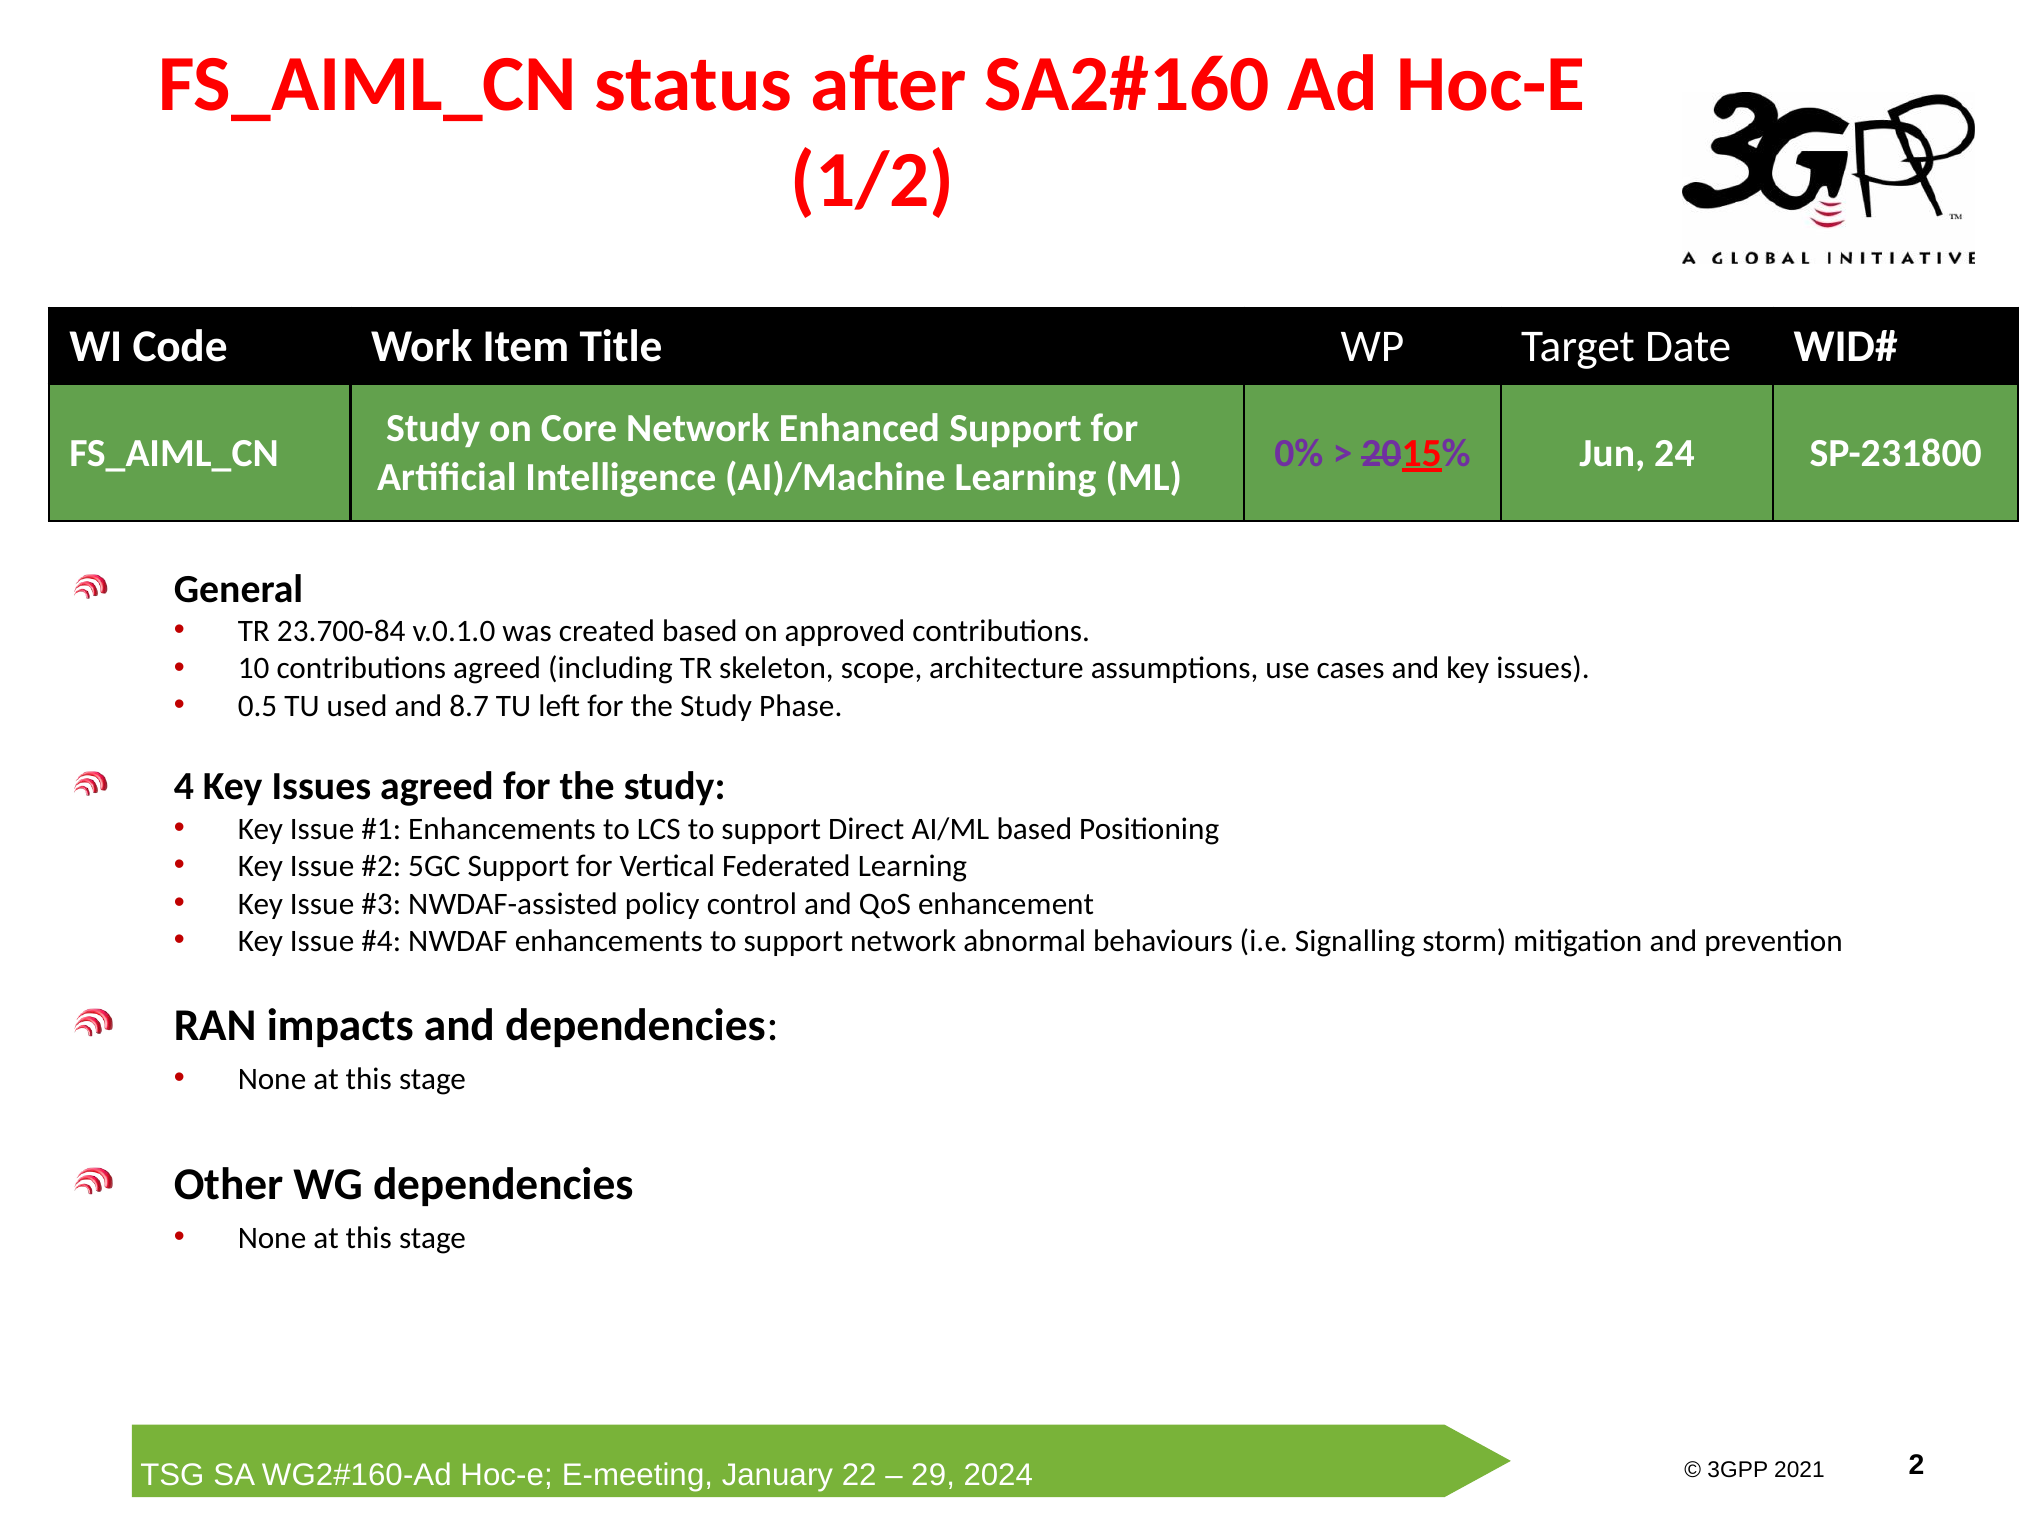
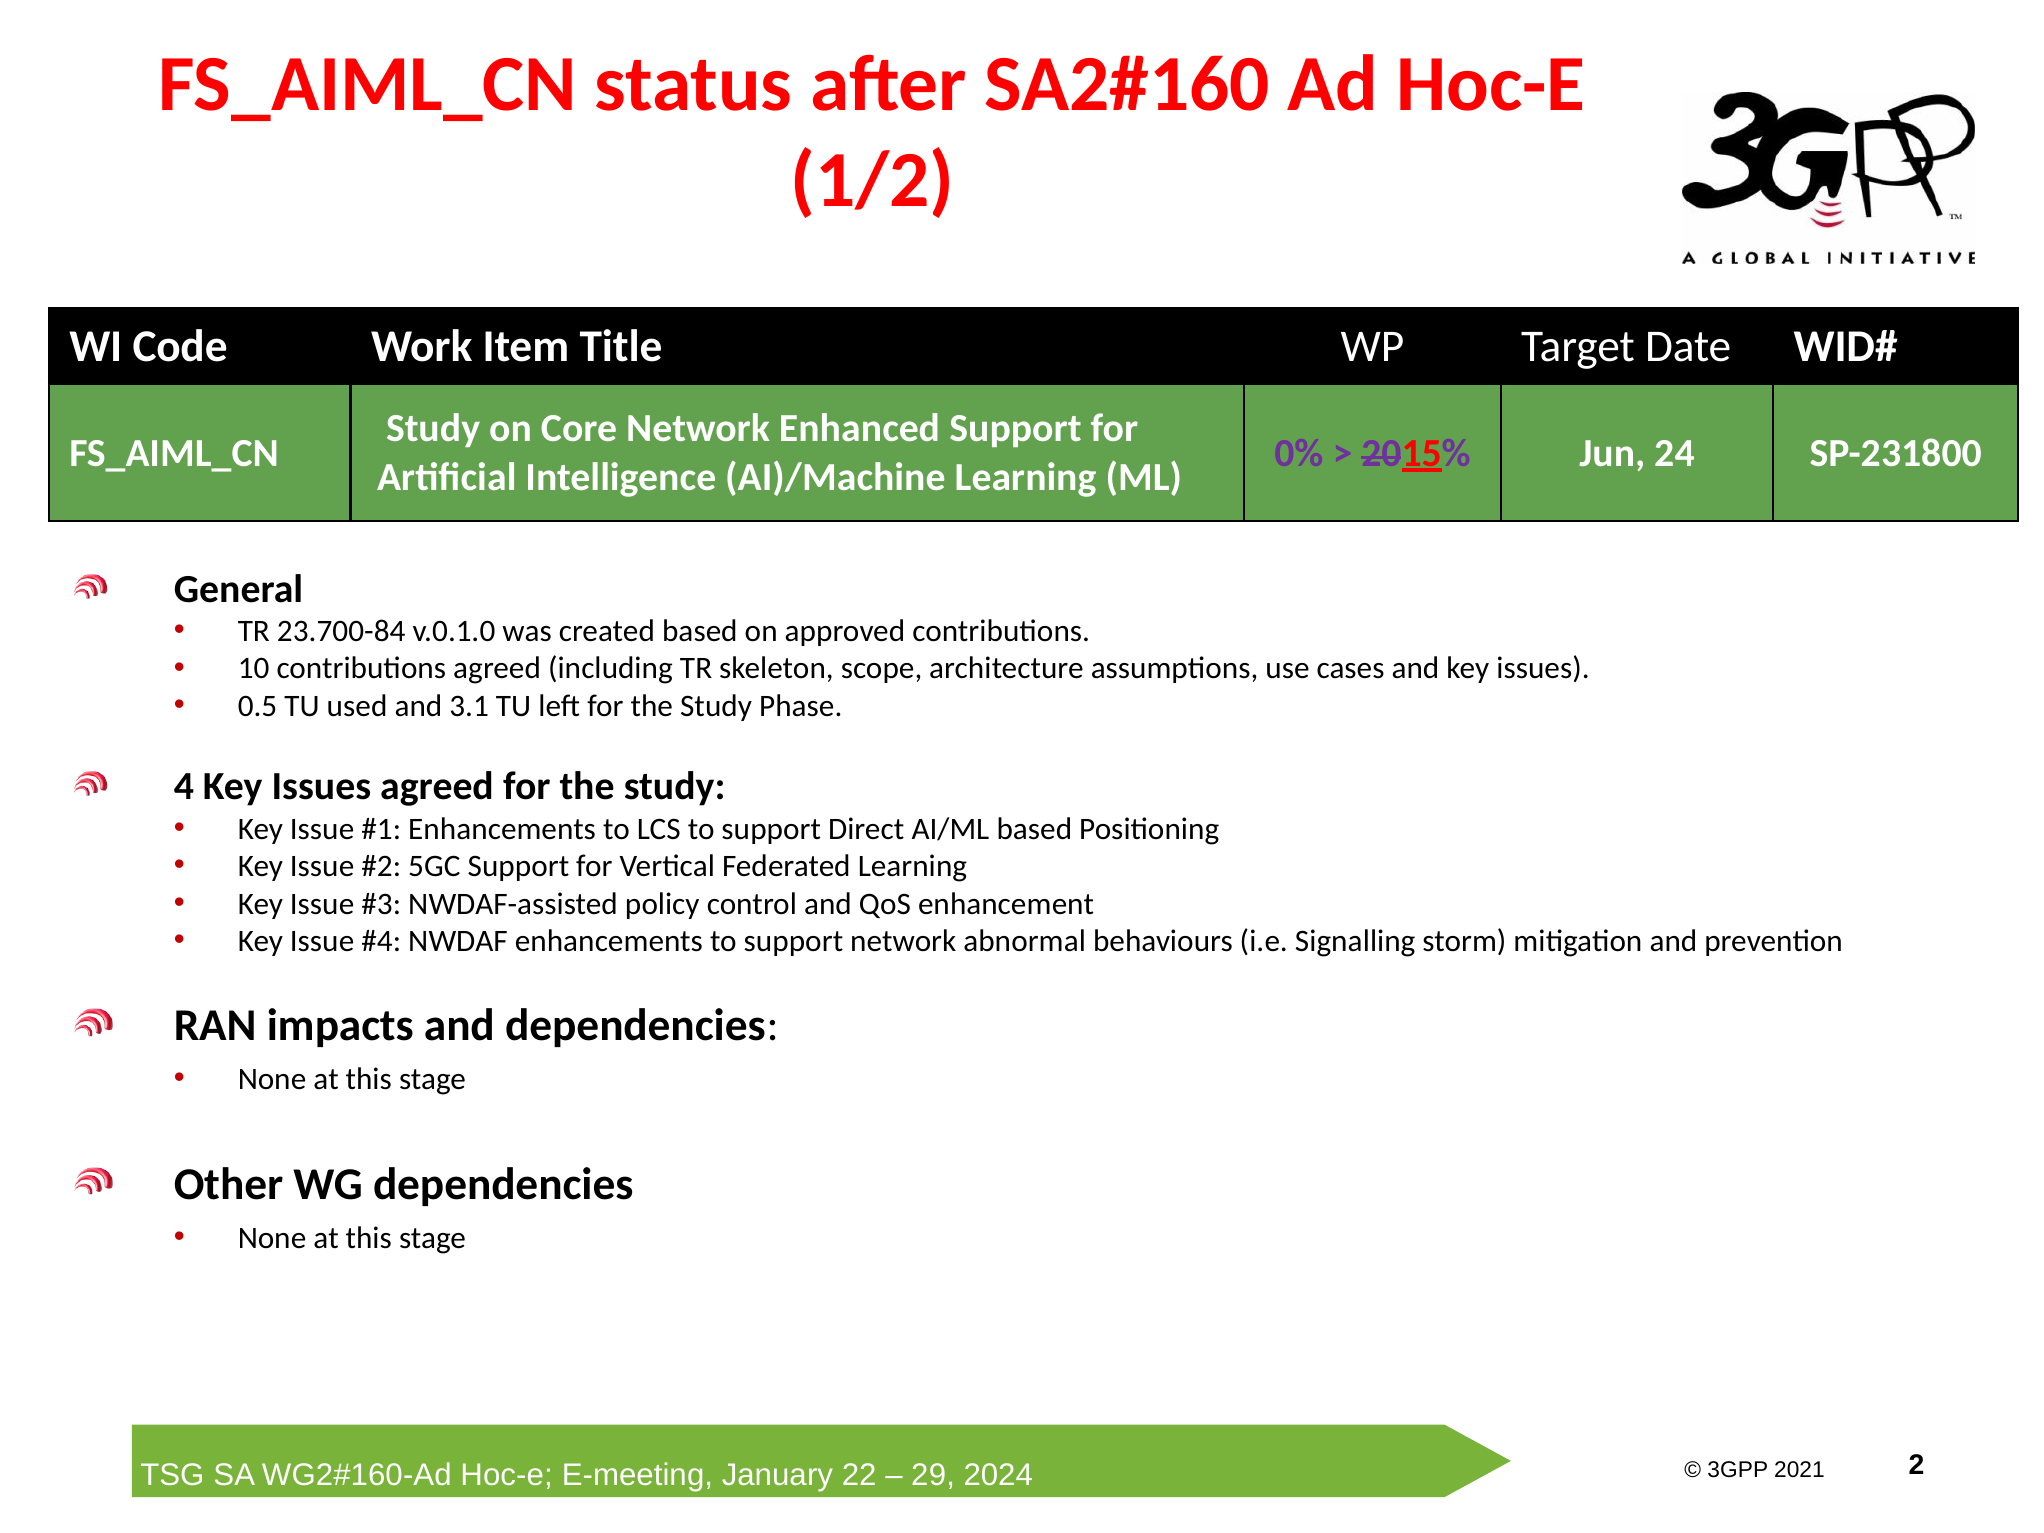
8.7: 8.7 -> 3.1 (469, 706)
